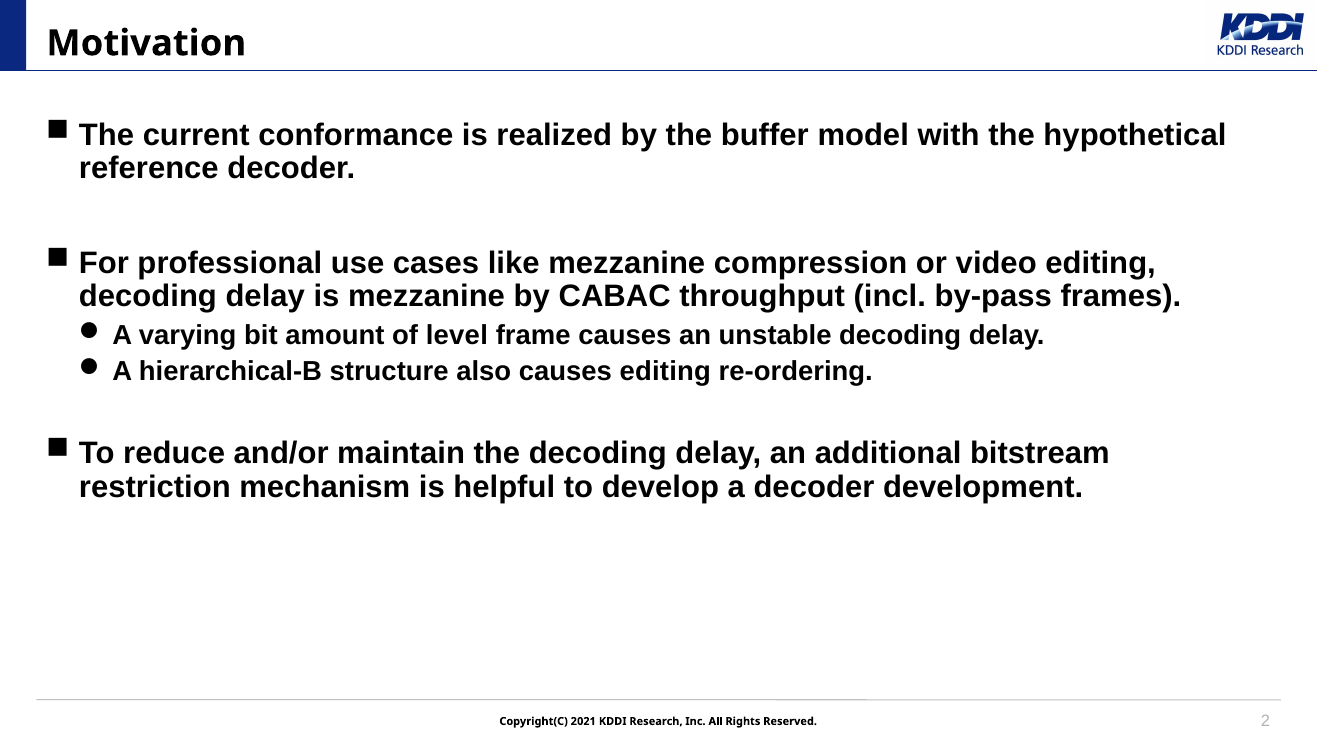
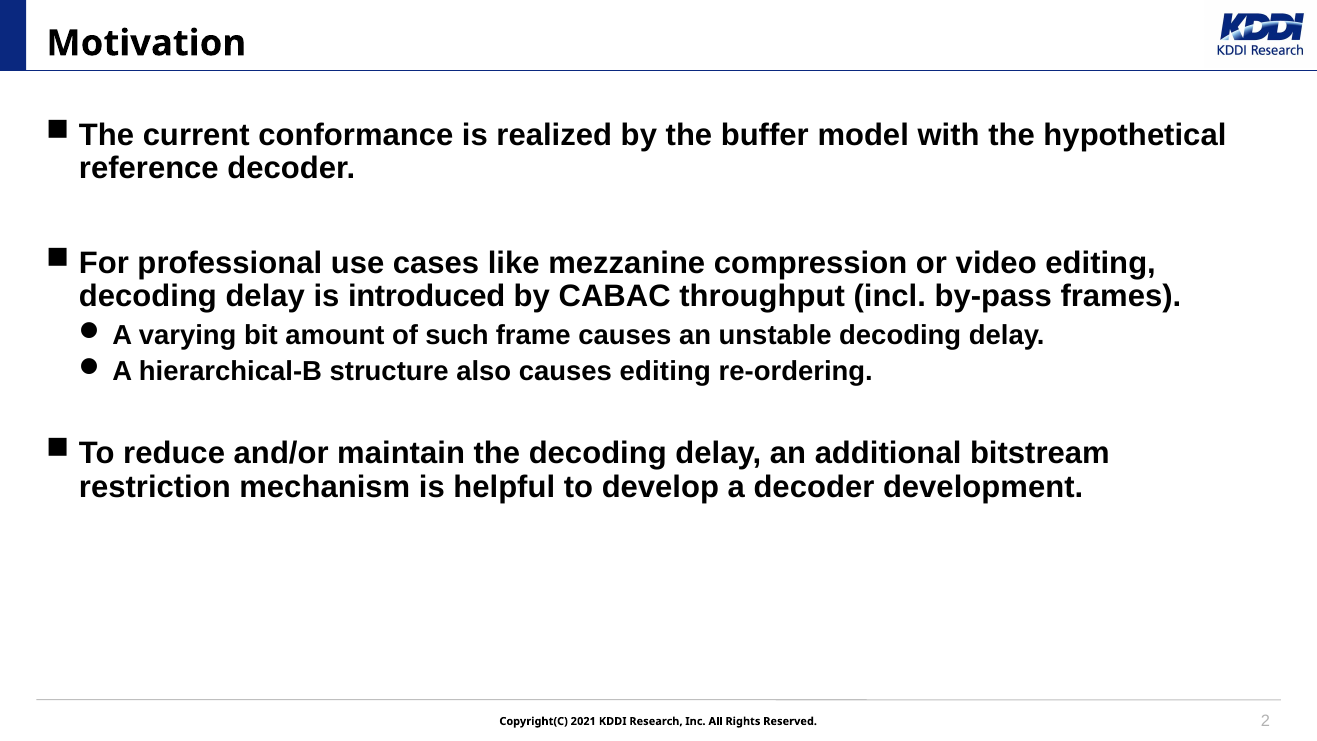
is mezzanine: mezzanine -> introduced (427, 296)
level: level -> such (457, 335)
